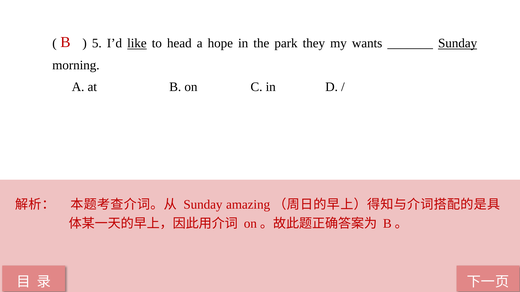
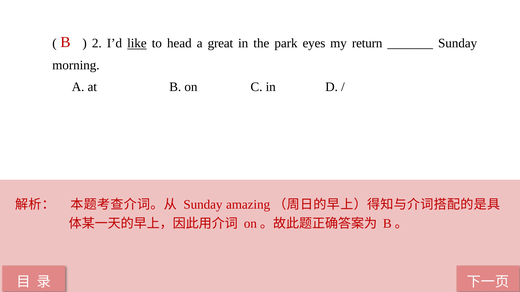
5: 5 -> 2 (97, 43)
hope: hope -> great (220, 43)
they: they -> eyes (314, 43)
wants: wants -> return (367, 43)
Sunday underline: present -> none (458, 43)
